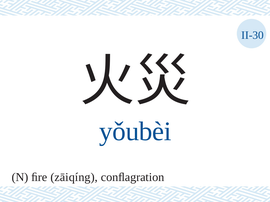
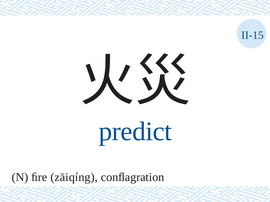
II-30: II-30 -> II-15 (253, 35)
yǒubèi: yǒubèi -> predict (135, 132)
